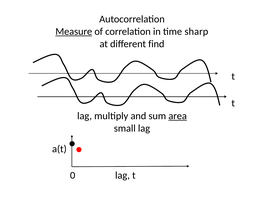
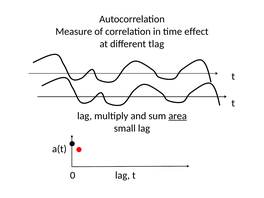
Measure underline: present -> none (74, 31)
sharp: sharp -> effect (196, 31)
find: find -> tlag (156, 44)
